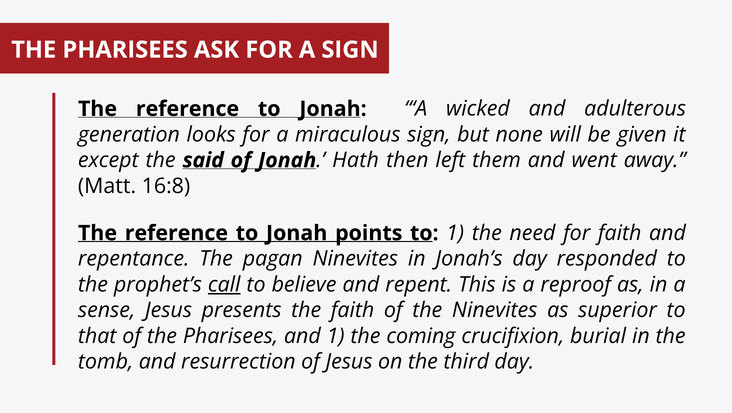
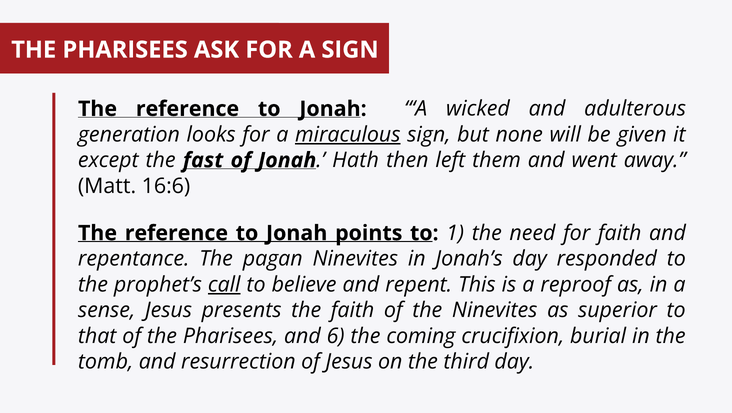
miraculous underline: none -> present (348, 135)
said: said -> fast (203, 160)
16:8: 16:8 -> 16:6 (166, 186)
and 1: 1 -> 6 (336, 336)
